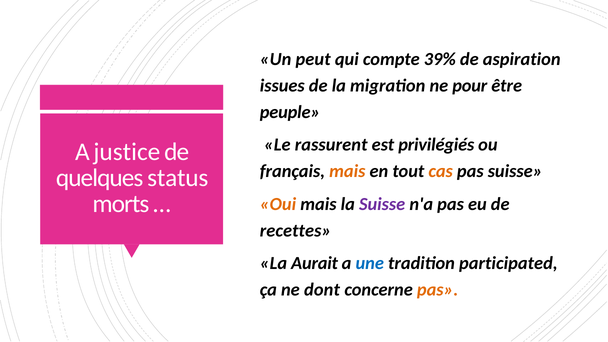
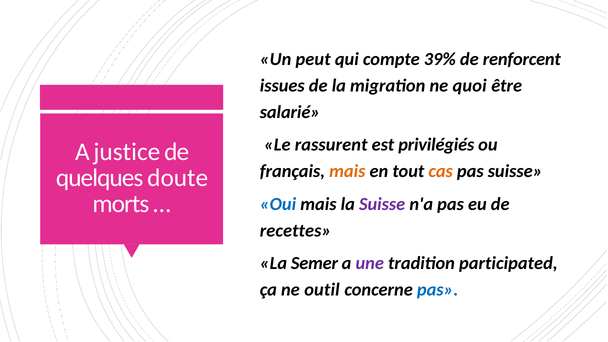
aspiration: aspiration -> renforcent (522, 59)
pour: pour -> quoi (470, 86)
peuple: peuple -> salarié (290, 112)
status: status -> doute (178, 178)
Oui colour: orange -> blue (278, 204)
Aurait: Aurait -> Semer (315, 263)
une colour: blue -> purple (370, 263)
dont: dont -> outil (322, 290)
pas colour: orange -> blue (438, 290)
